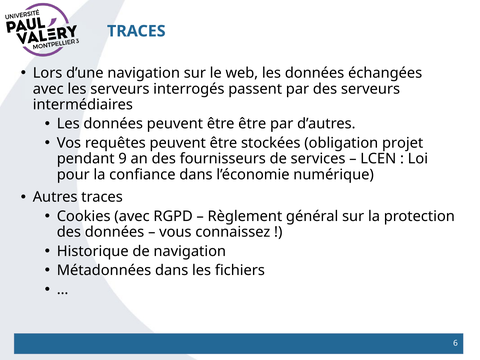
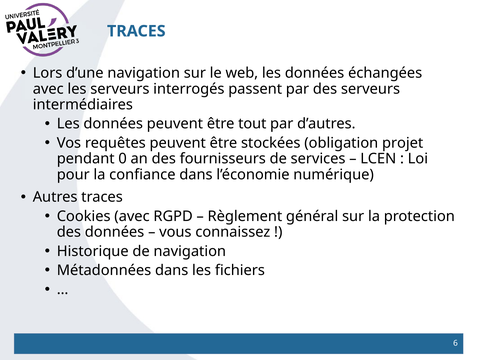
être être: être -> tout (252, 124)
9: 9 -> 0 (123, 159)
